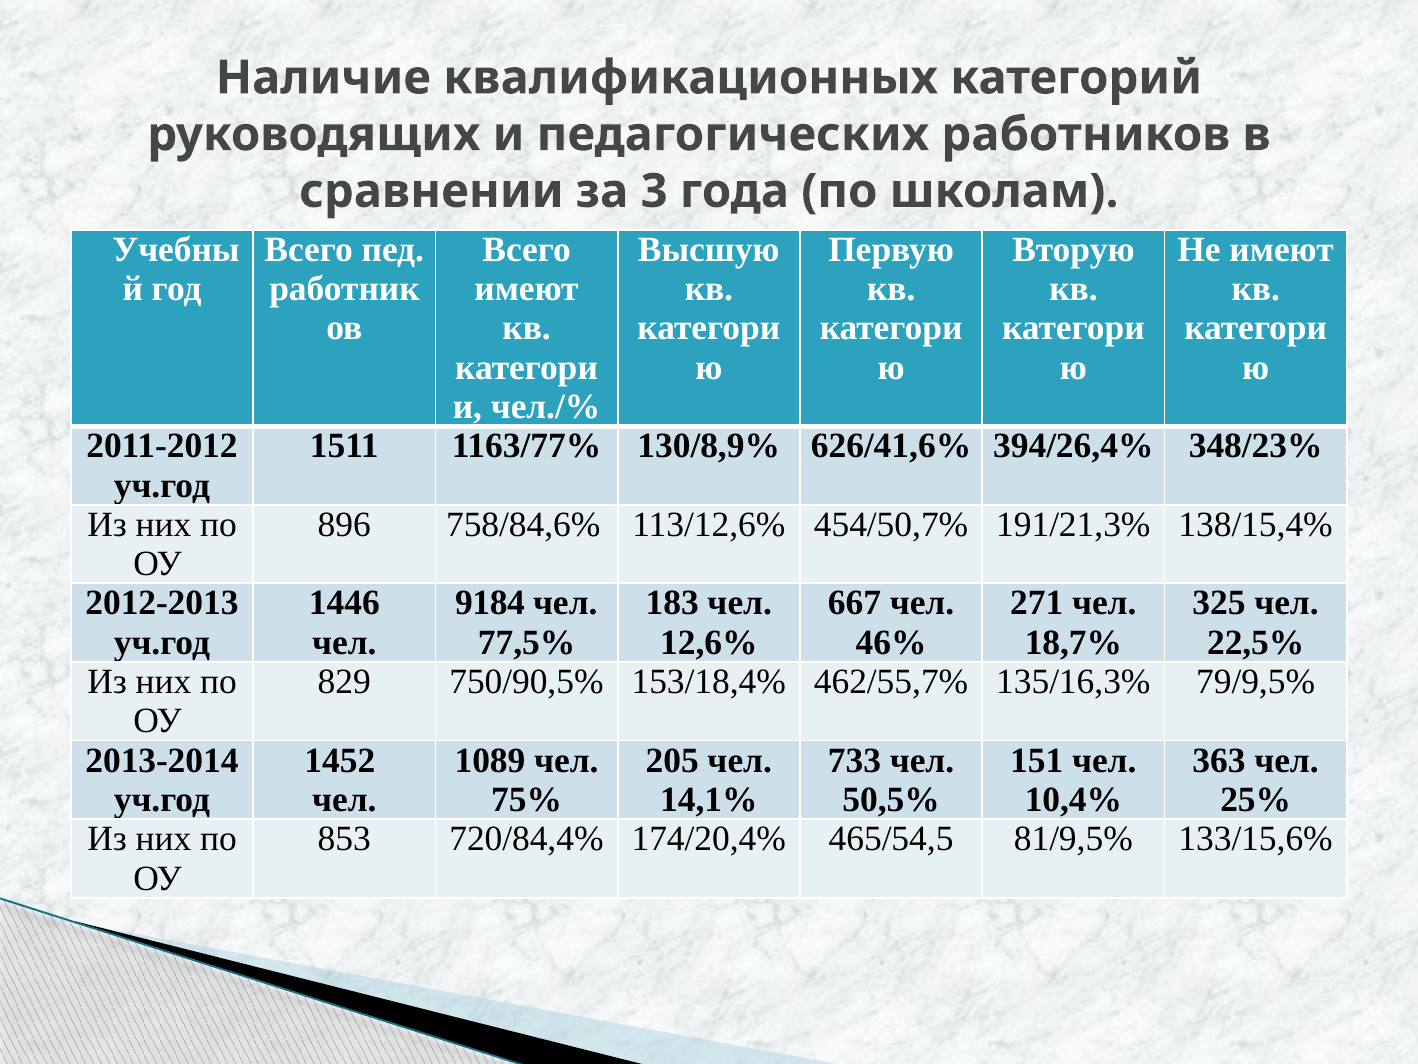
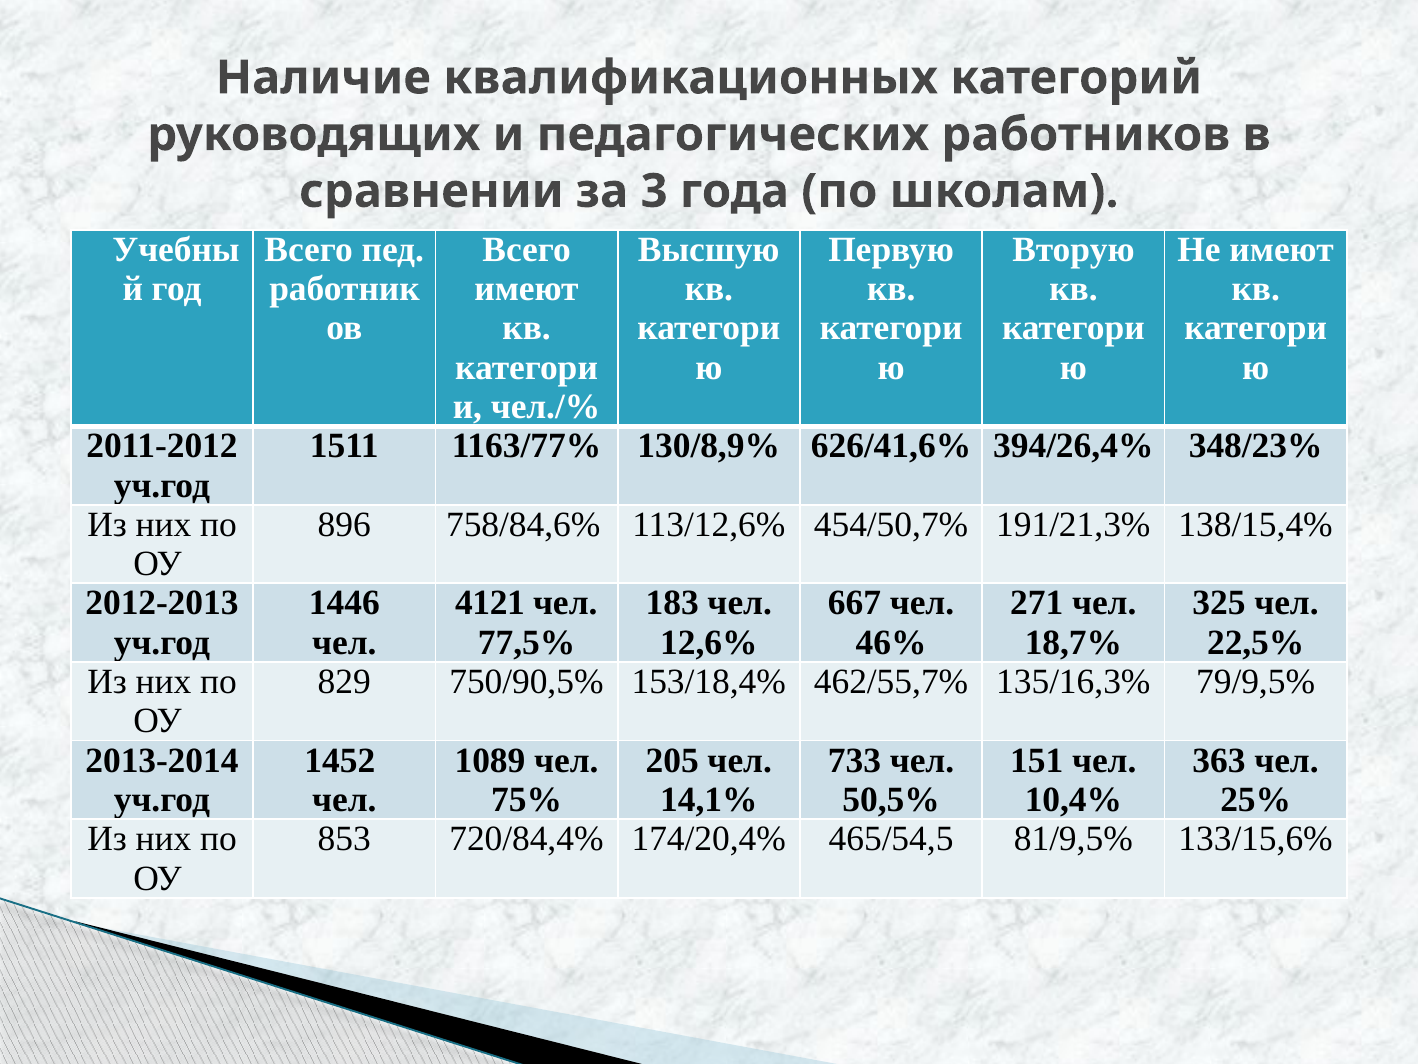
9184: 9184 -> 4121 (490, 603)
